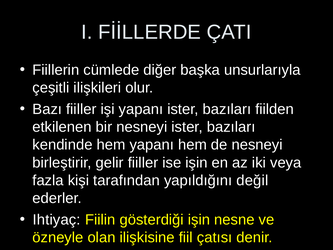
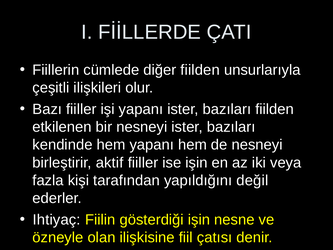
diğer başka: başka -> fiilden (200, 70)
gelir: gelir -> aktif (110, 162)
